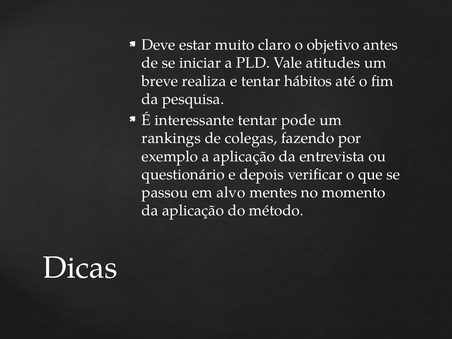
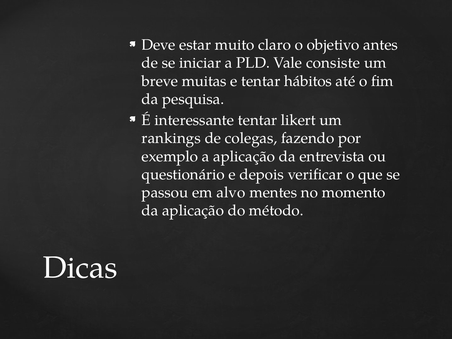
atitudes: atitudes -> consiste (333, 63)
realiza: realiza -> muitas (204, 81)
pode: pode -> likert (298, 120)
